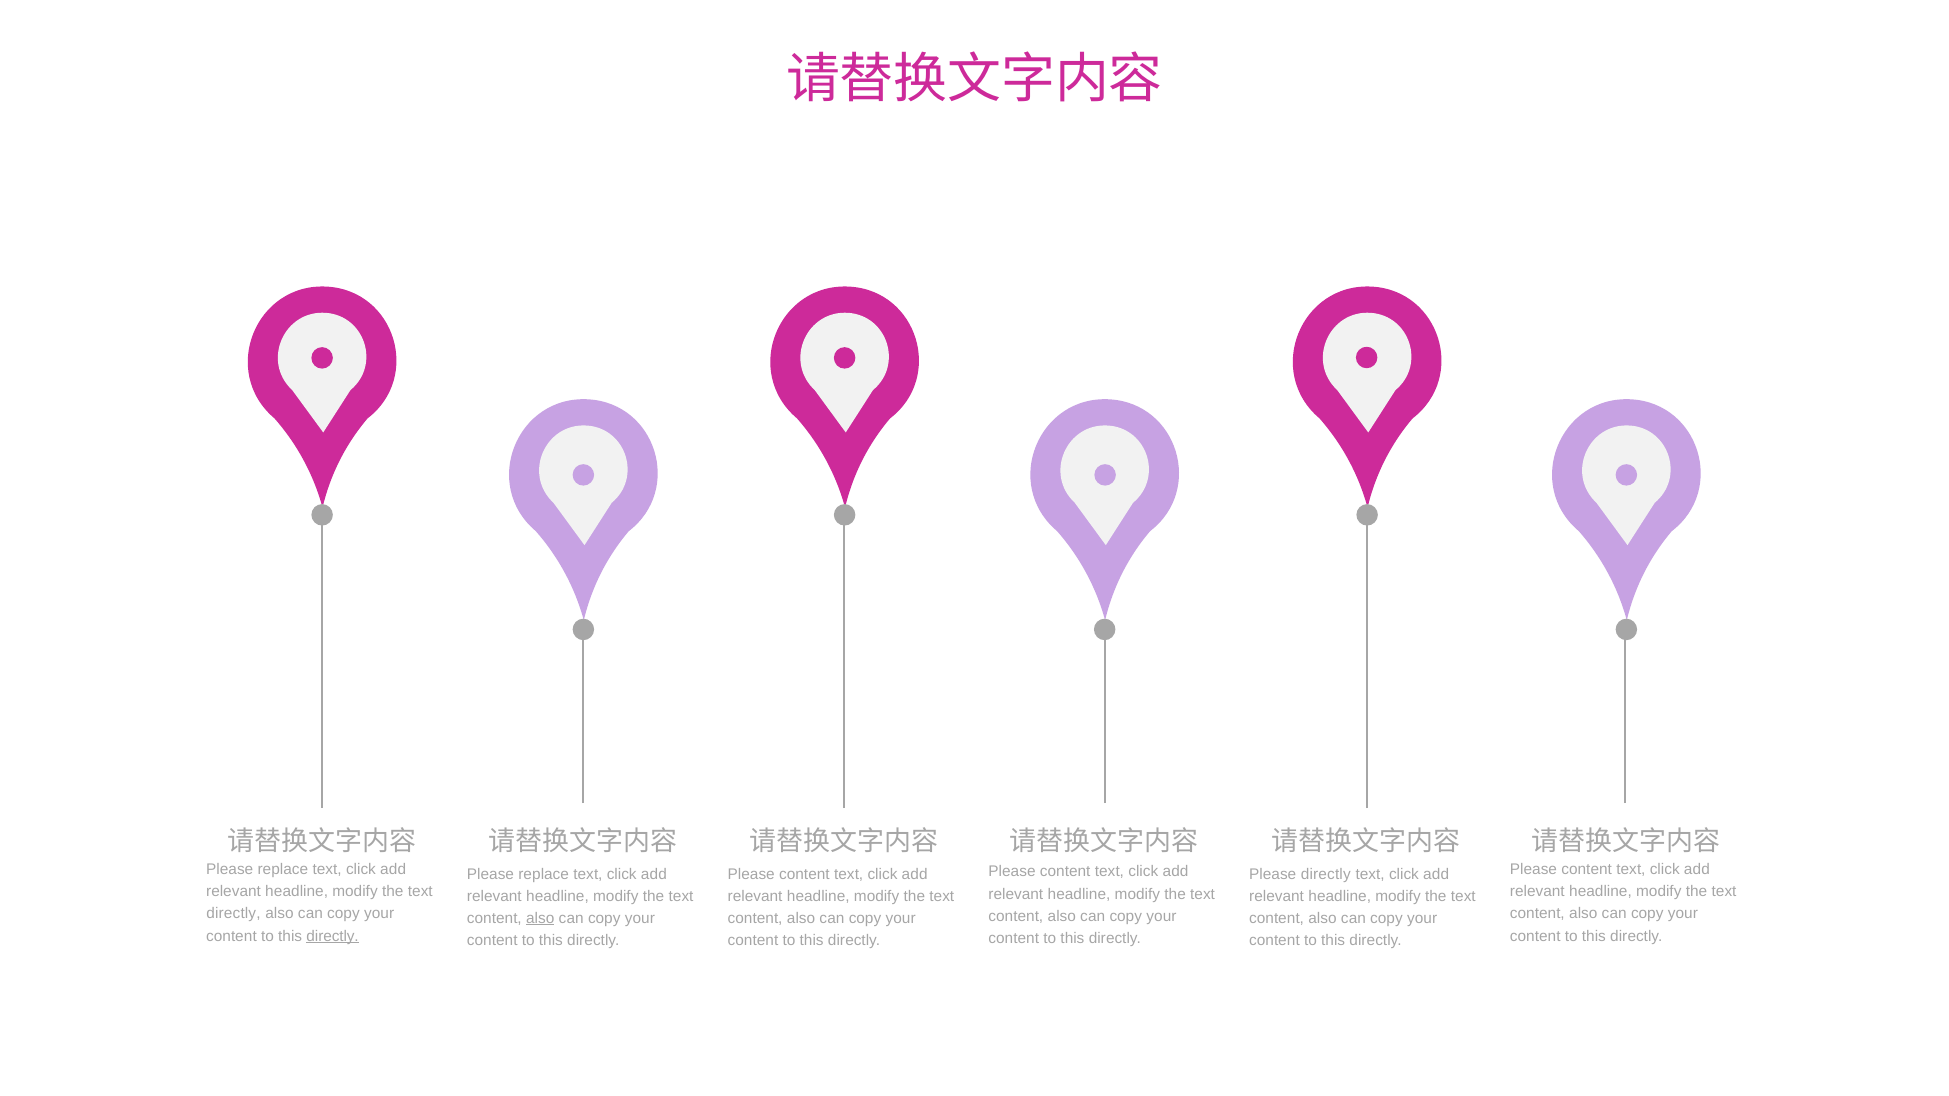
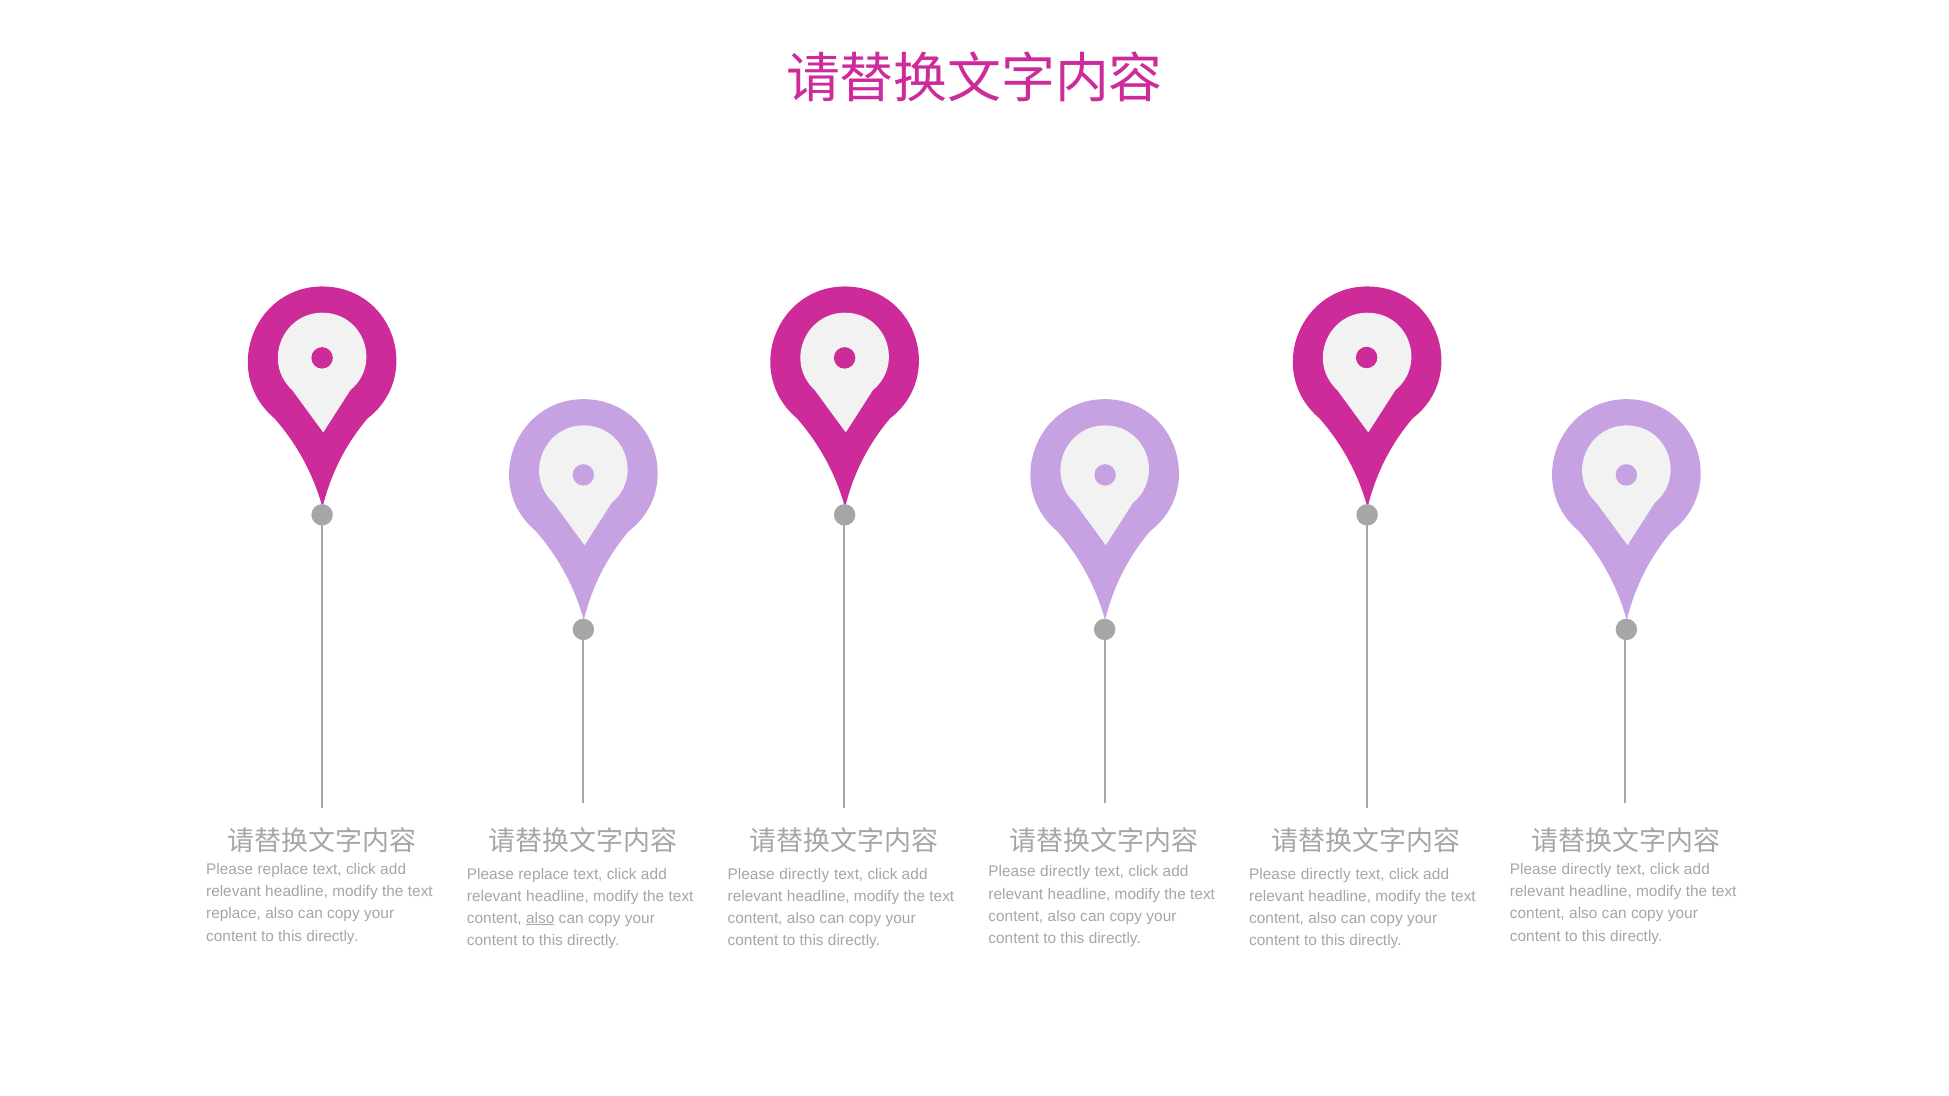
content: content -> directly (1587, 870)
content: content -> directly (1065, 872)
content: content -> directly (804, 874)
directly: directly -> replace (234, 914)
directly underline: present -> none (333, 936)
